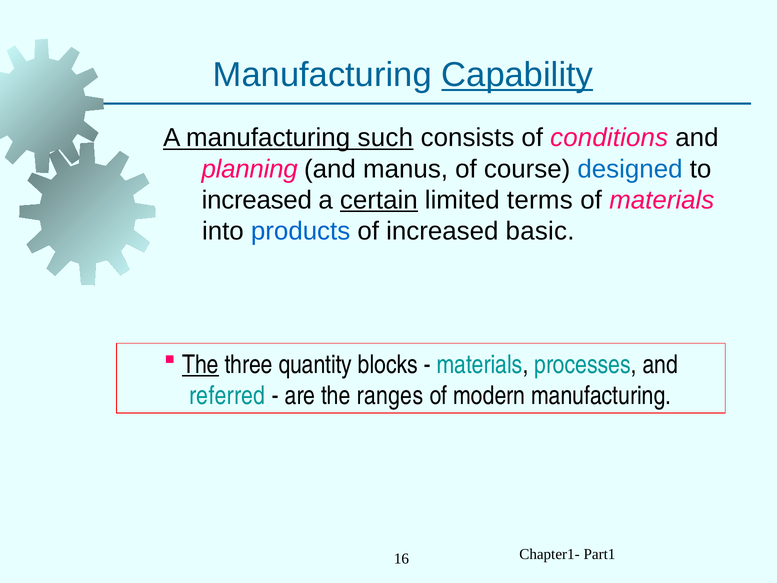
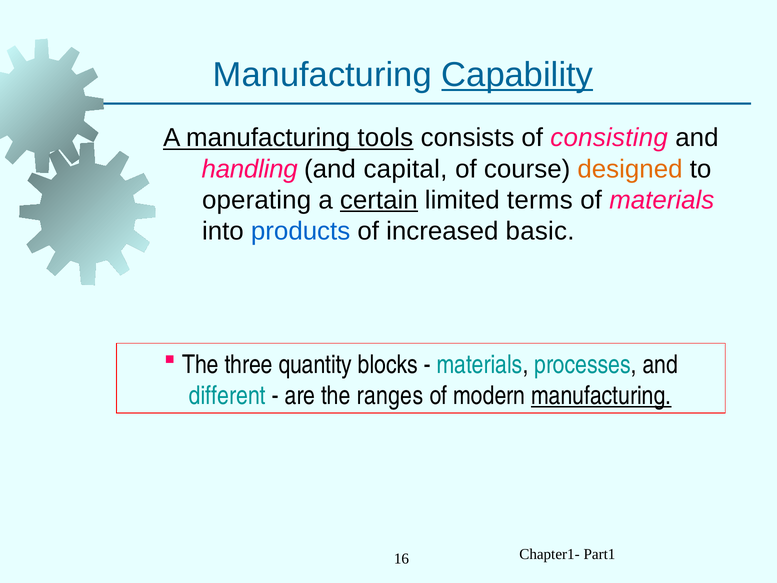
such: such -> tools (385, 138)
conditions: conditions -> consisting (609, 138)
planning: planning -> handling (250, 169)
manus: manus -> capital (405, 169)
designed colour: blue -> orange (630, 169)
increased: increased -> operating (257, 200)
The underline: present -> none (200, 364)
referred: referred -> different (227, 395)
manufacturing underline: none -> present (601, 395)
